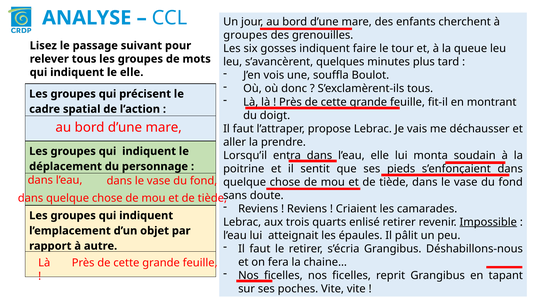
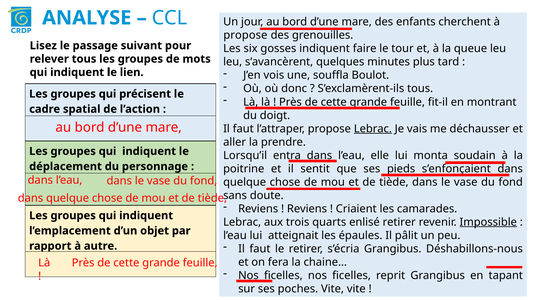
groupes: groupes -> propose (245, 35)
le elle: elle -> lien (132, 72)
Lebrac underline: none -> present (373, 129)
